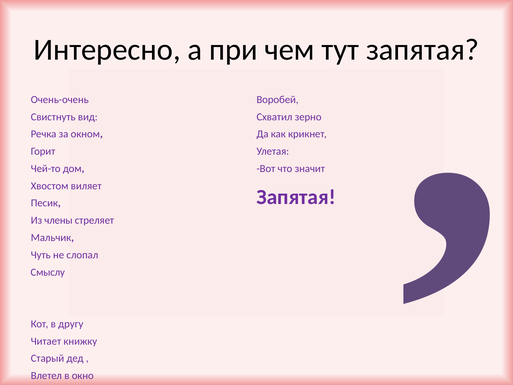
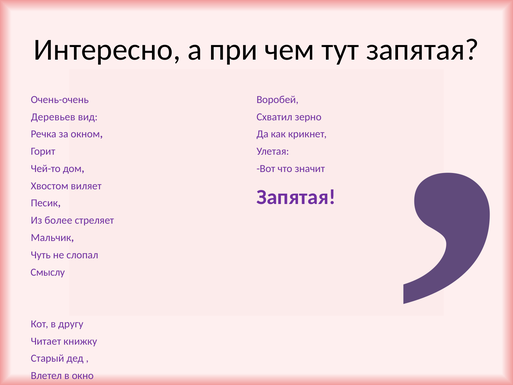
Свистнуть: Свистнуть -> Деревьев (53, 117)
члены: члены -> более (58, 220)
